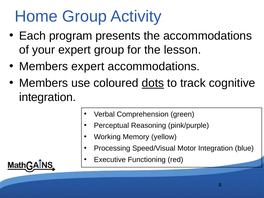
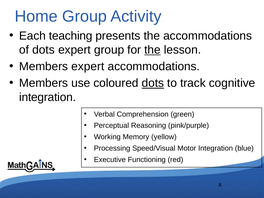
program: program -> teaching (71, 36)
of your: your -> dots (43, 50)
the underline: none -> present (152, 50)
